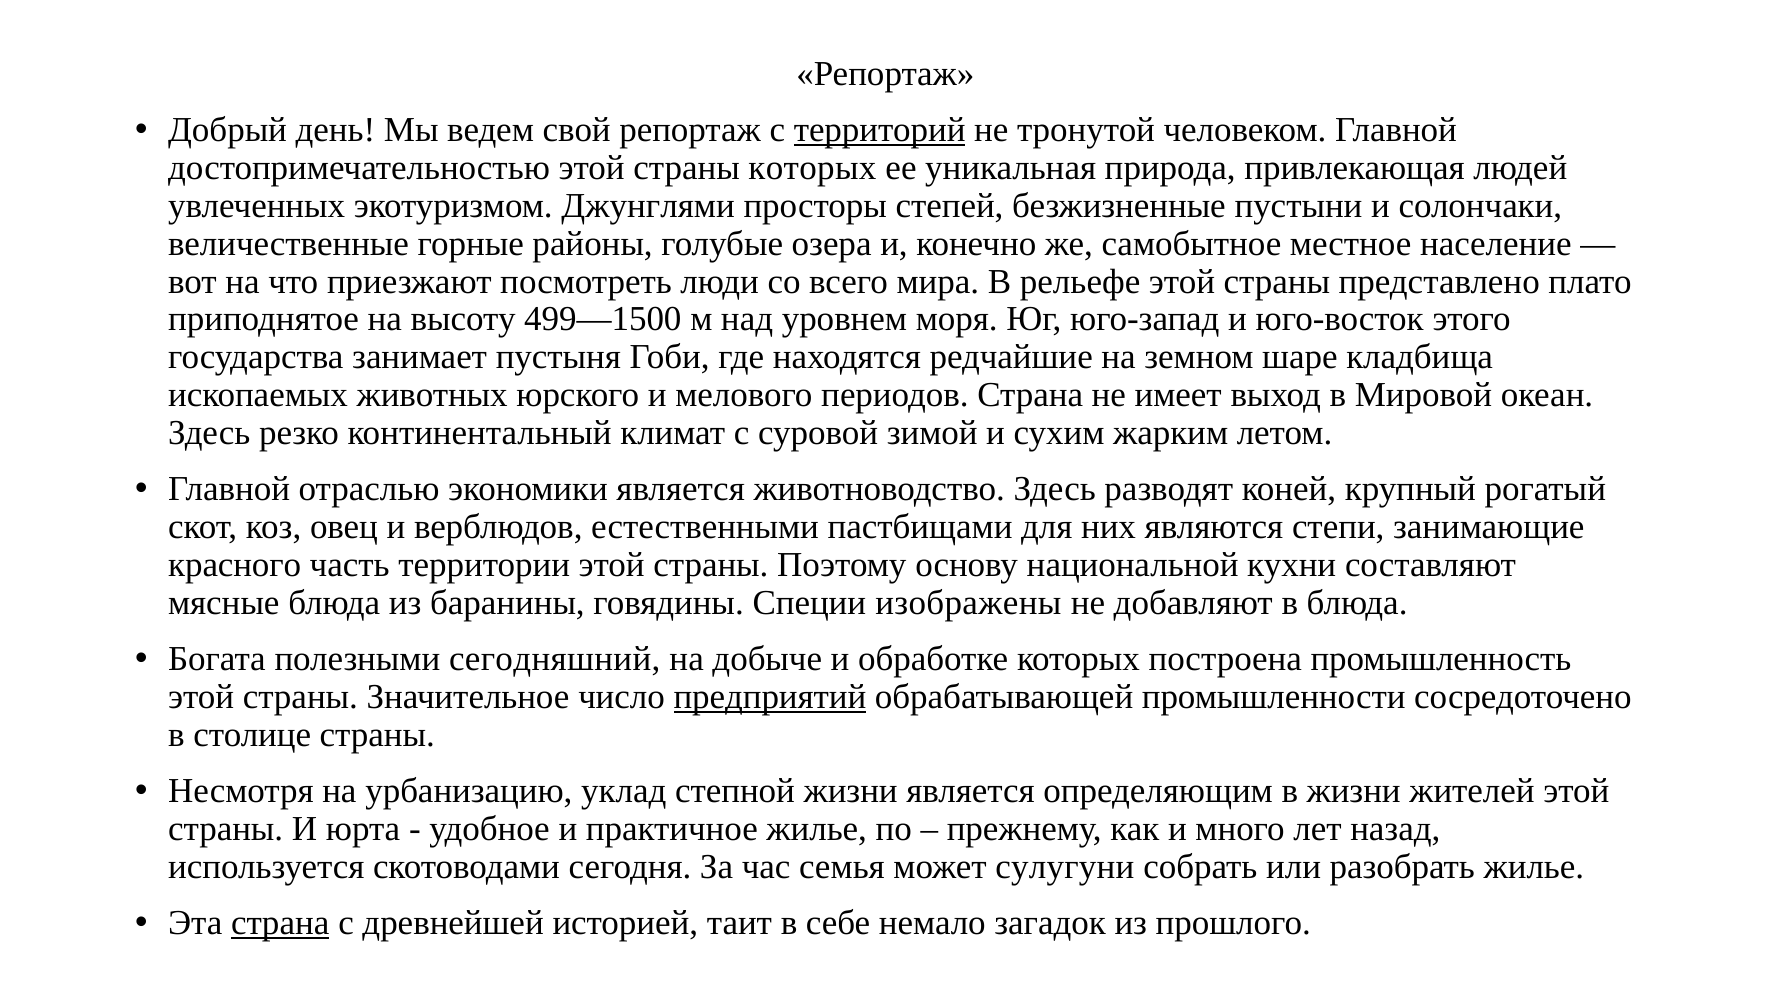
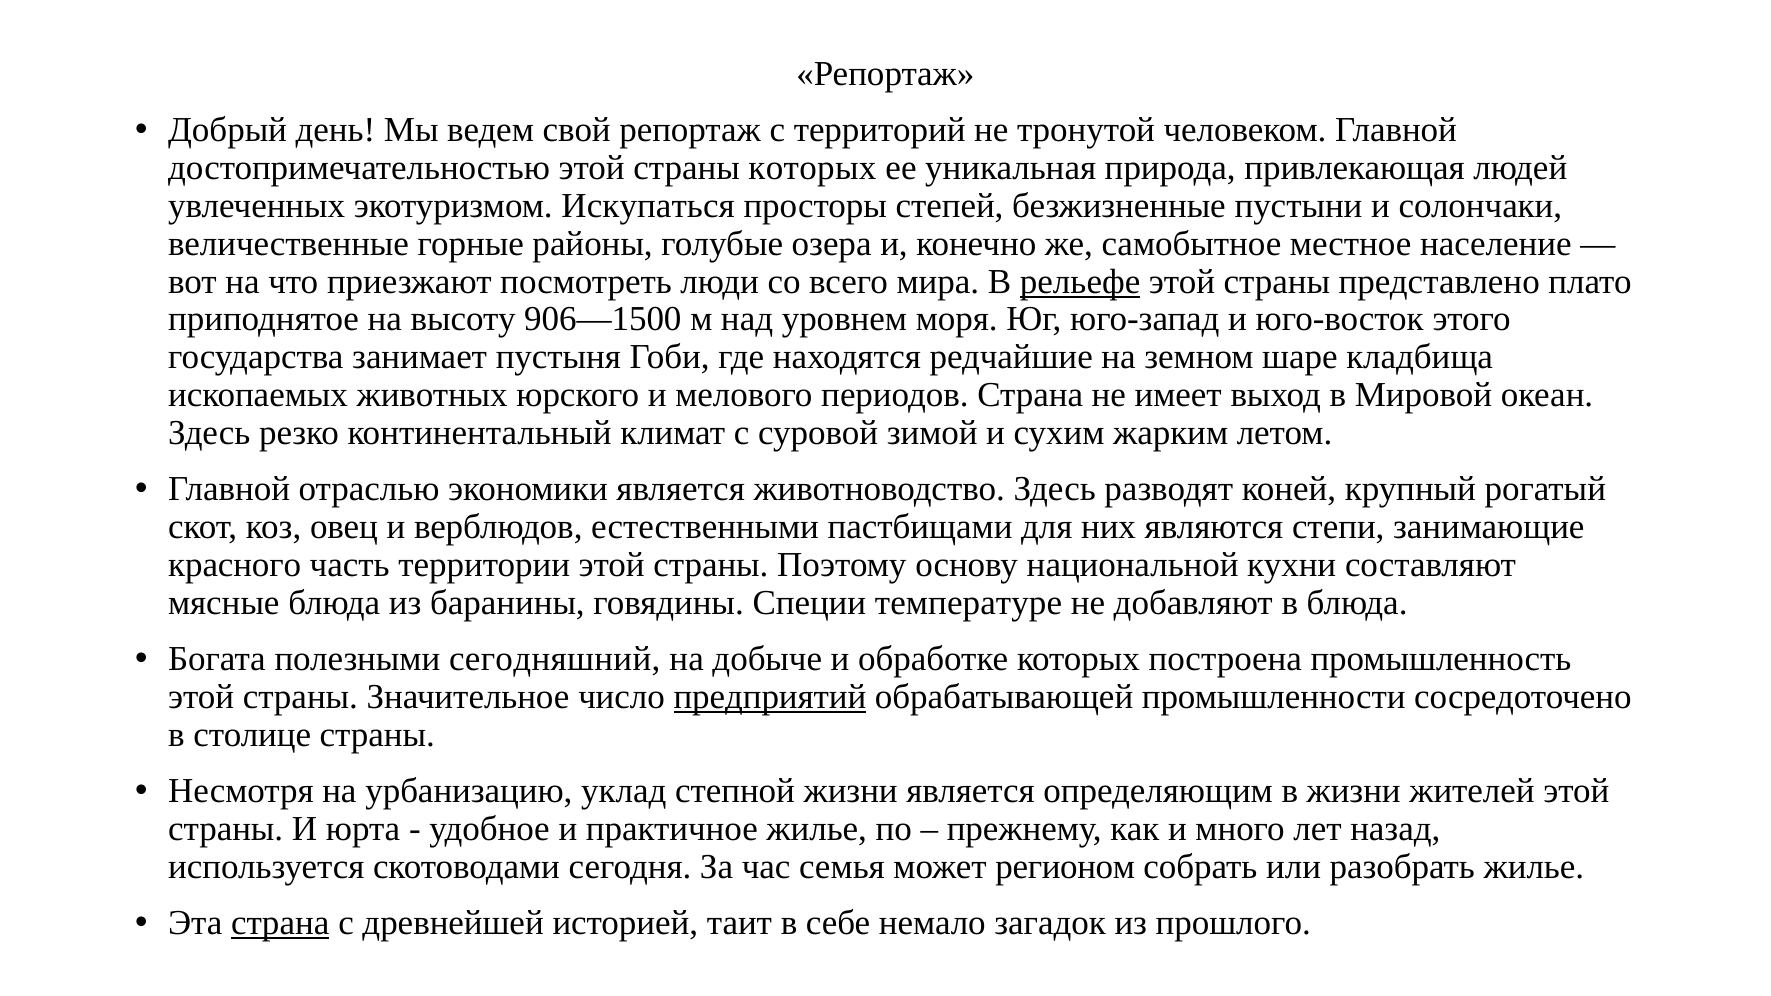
территорий underline: present -> none (880, 130)
Джунглями: Джунглями -> Искупаться (648, 206)
рельефе underline: none -> present (1080, 282)
499—1500: 499—1500 -> 906—1500 (603, 319)
изображены: изображены -> температуре (968, 603)
сулугуни: сулугуни -> регионом (1065, 867)
